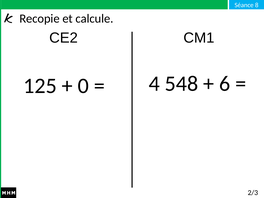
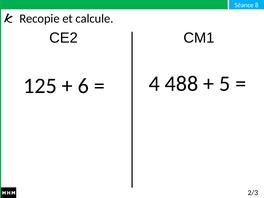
548: 548 -> 488 (181, 84)
6: 6 -> 5 (225, 84)
0: 0 -> 6 (83, 86)
